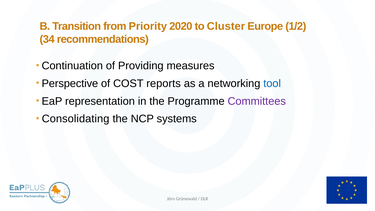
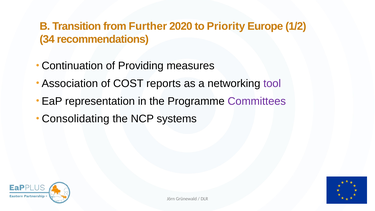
Priority: Priority -> Further (148, 26)
Cluster: Cluster -> Priority (226, 26)
Perspective: Perspective -> Association (70, 83)
tool colour: blue -> purple (272, 83)
